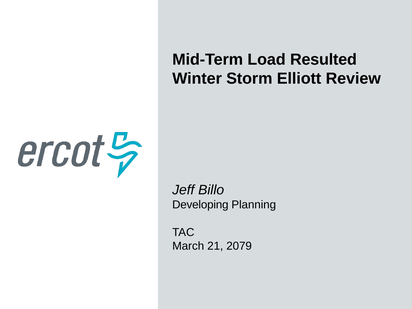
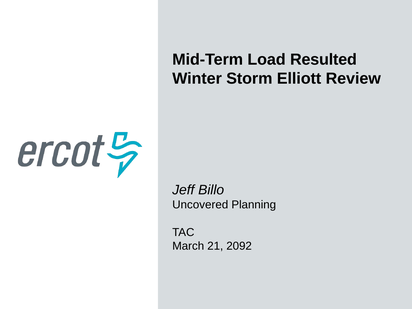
Developing: Developing -> Uncovered (200, 205)
2079: 2079 -> 2092 (239, 246)
